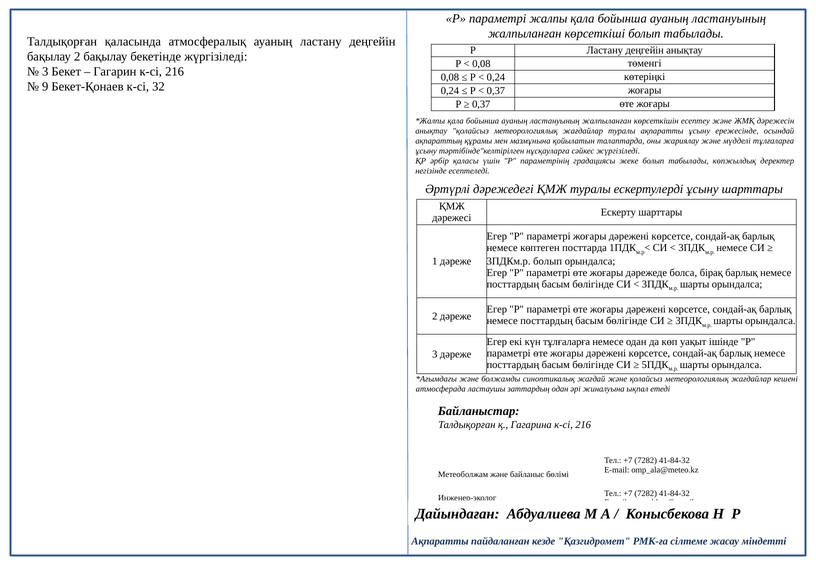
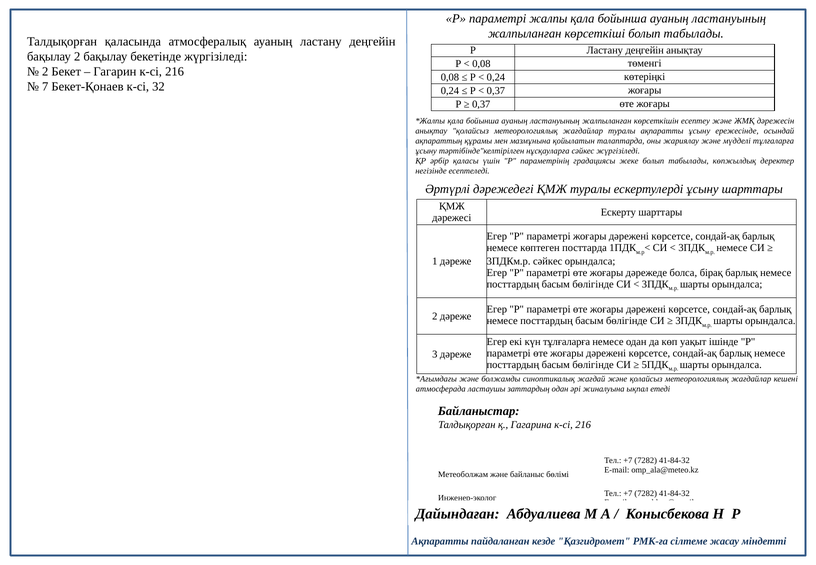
3: 3 -> 2 (45, 72)
9: 9 -> 7 (45, 87)
3ПДКм.р болып: болып -> сәйкес (548, 261)
